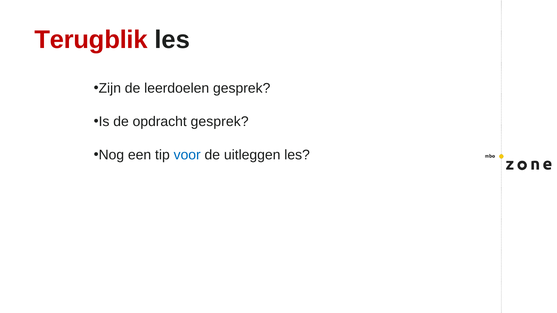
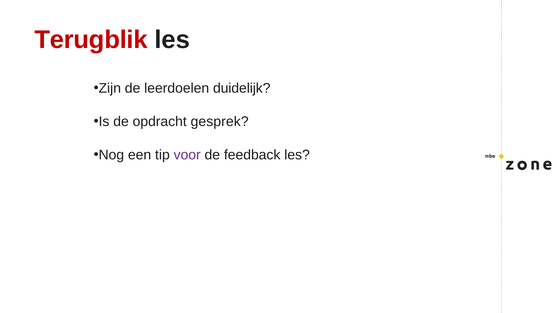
leerdoelen gesprek: gesprek -> duidelijk (242, 88)
voor colour: blue -> purple (187, 155)
uitleggen: uitleggen -> feedback (252, 155)
